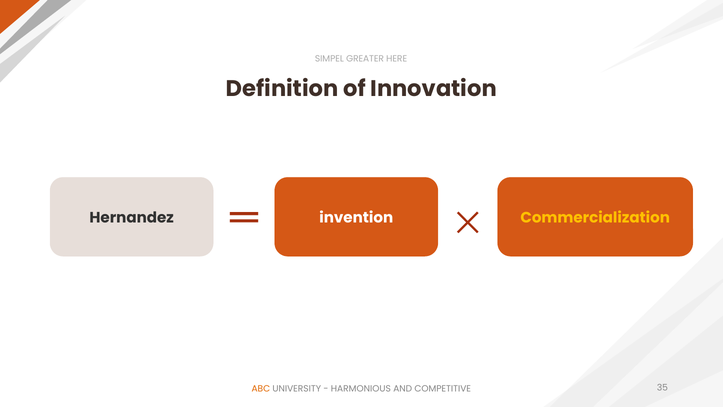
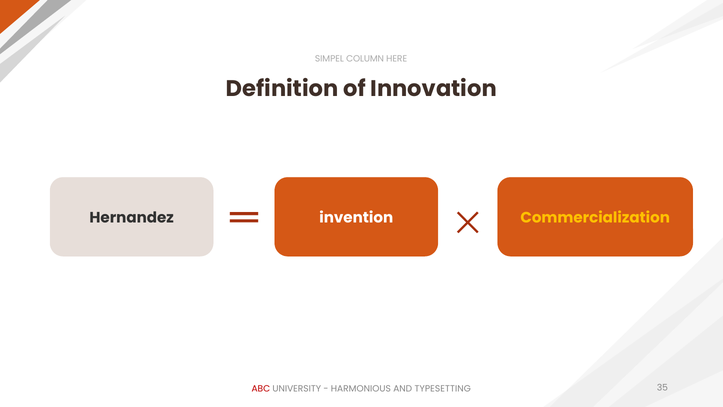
GREATER: GREATER -> COLUMN (365, 59)
ABC colour: orange -> red (261, 388)
COMPETITIVE: COMPETITIVE -> TYPESETTING (443, 388)
